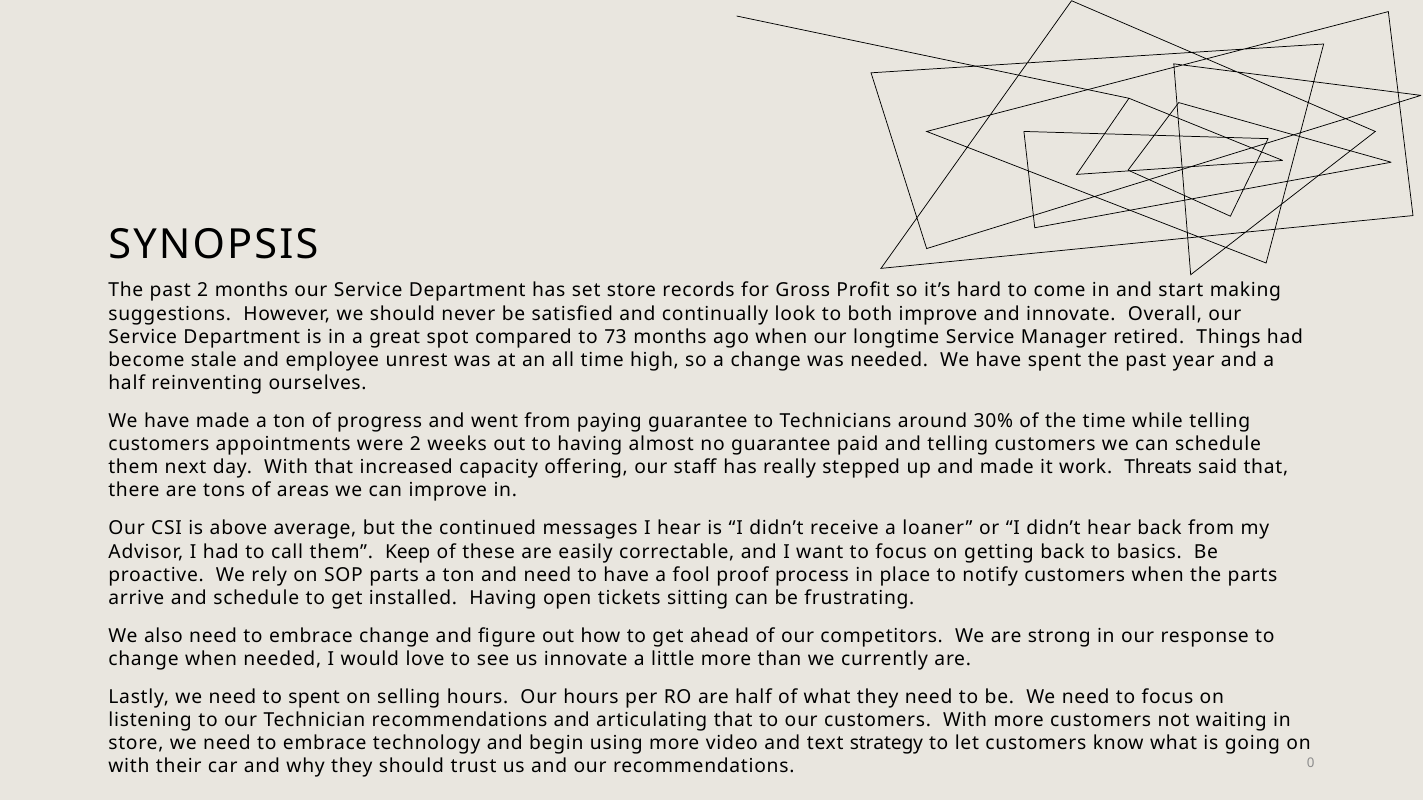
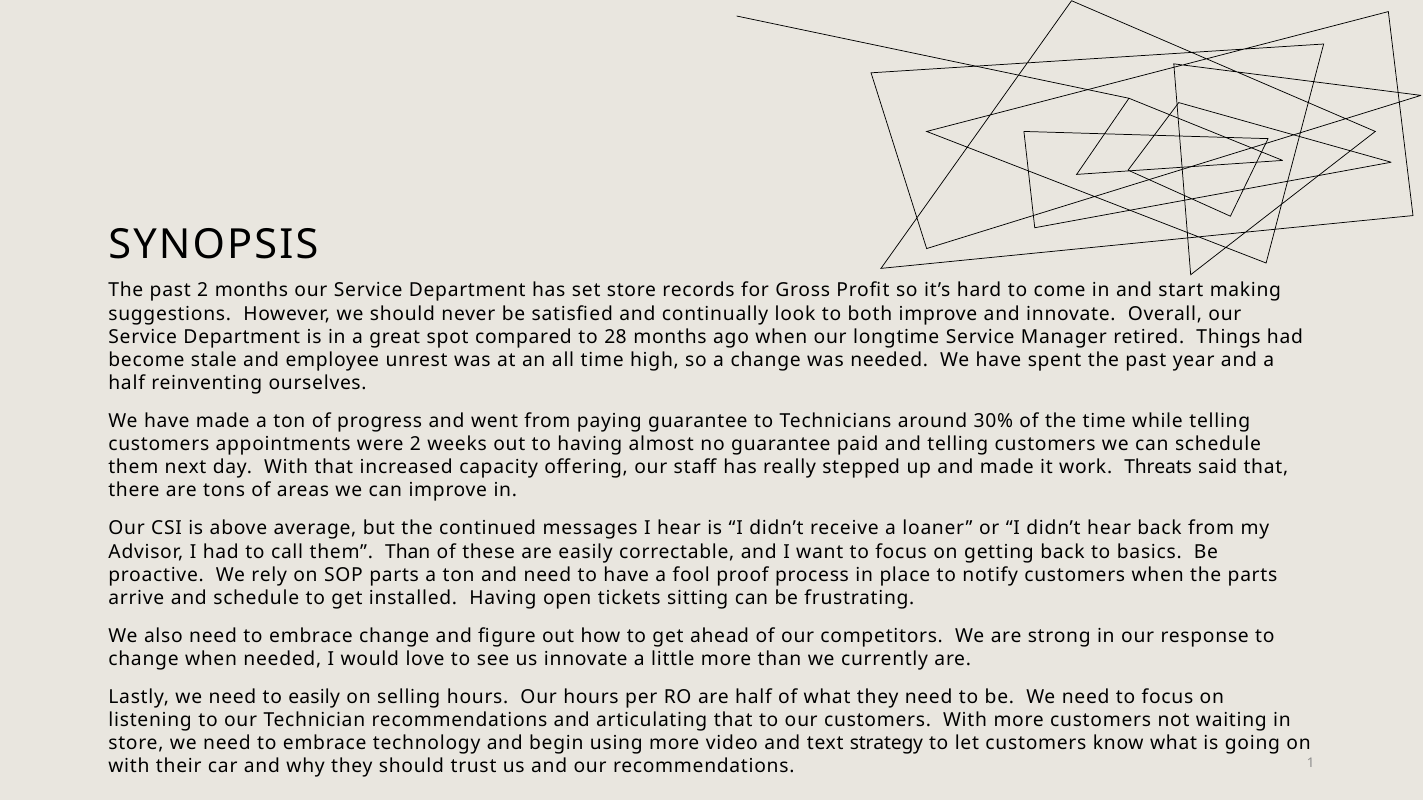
73: 73 -> 28 (615, 337)
them Keep: Keep -> Than (408, 552)
to spent: spent -> easily (314, 697)
0: 0 -> 1 (1311, 763)
